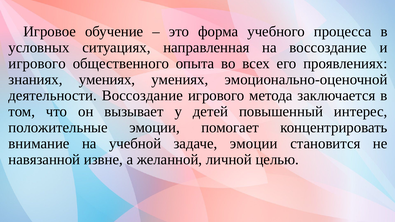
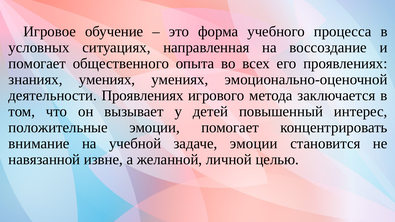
игрового: игрового -> помогает (37, 64)
деятельности Воссоздание: Воссоздание -> Проявлениях (142, 96)
